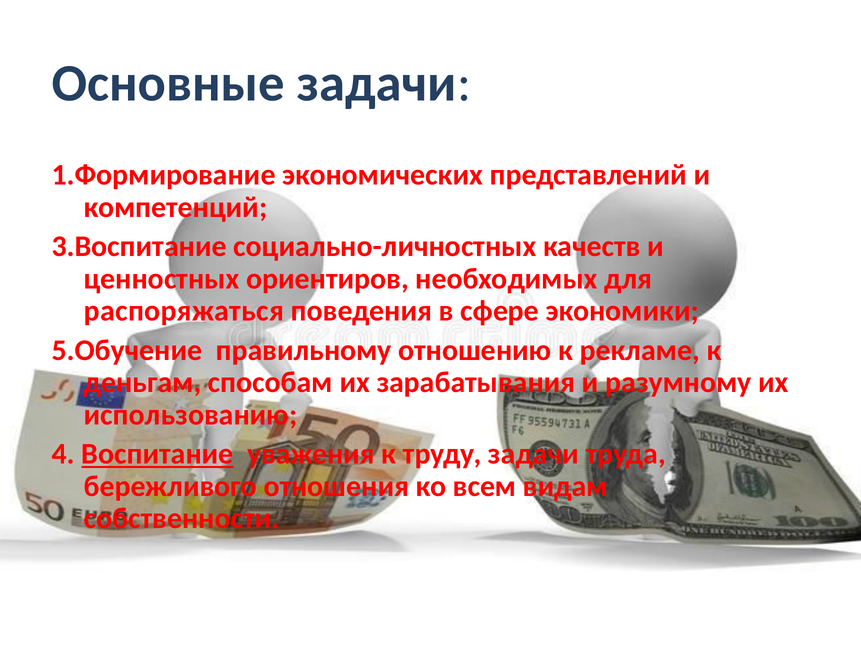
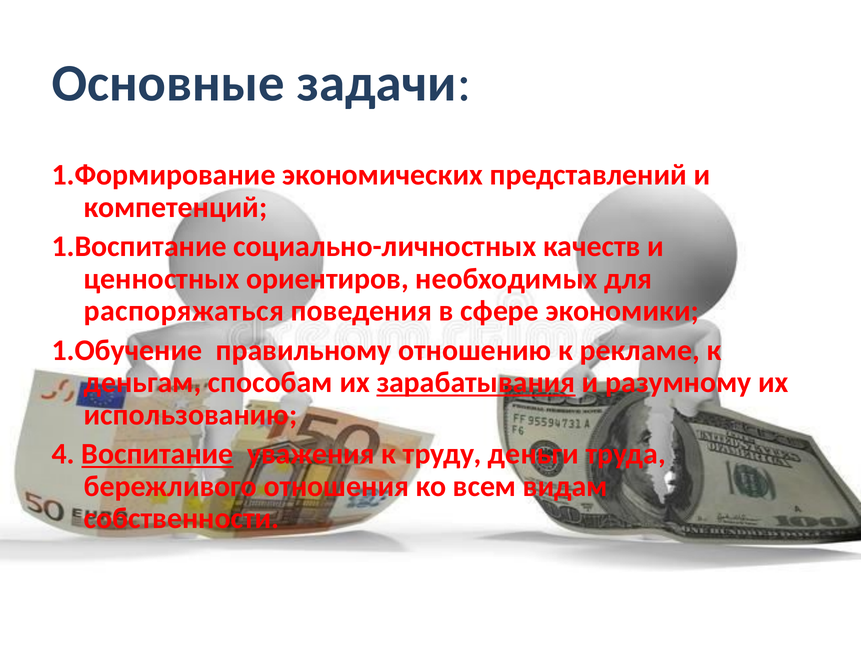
3.Воспитание: 3.Воспитание -> 1.Воспитание (139, 246)
5.Обучение: 5.Обучение -> 1.Обучение (127, 350)
зарабатывания underline: none -> present (476, 382)
труду задачи: задачи -> деньги (533, 454)
